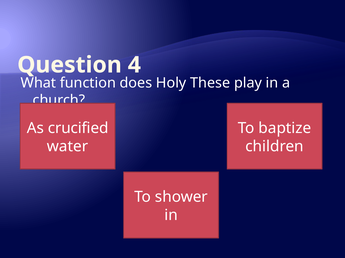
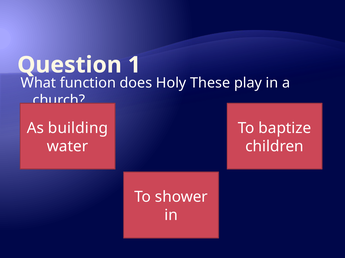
4: 4 -> 1 (134, 65)
crucified: crucified -> building (78, 128)
